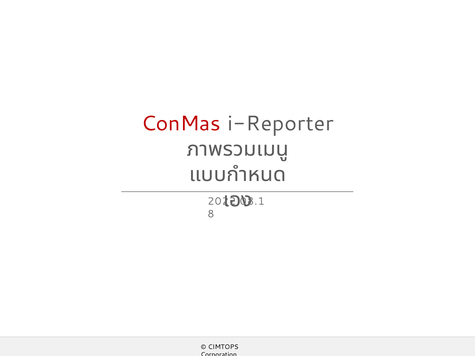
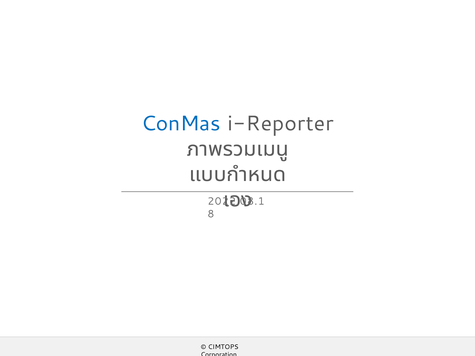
ConMas colour: red -> blue (181, 124)
